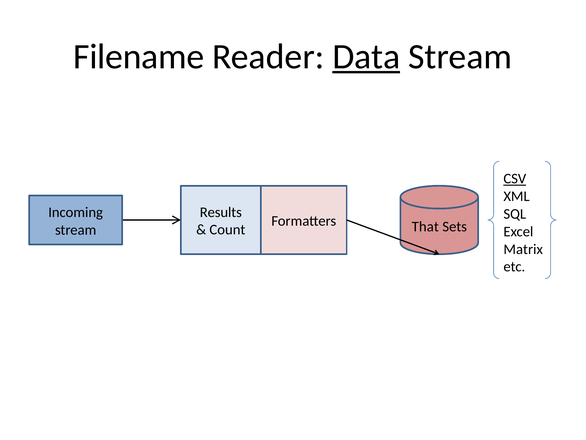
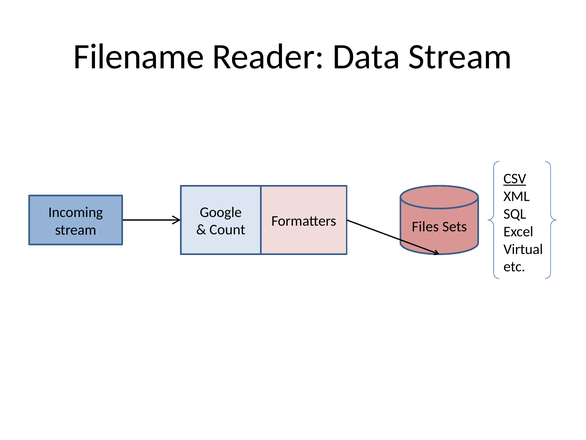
Data underline: present -> none (366, 57)
Results: Results -> Google (221, 212)
That: That -> Files (425, 226)
Matrix: Matrix -> Virtual (523, 249)
